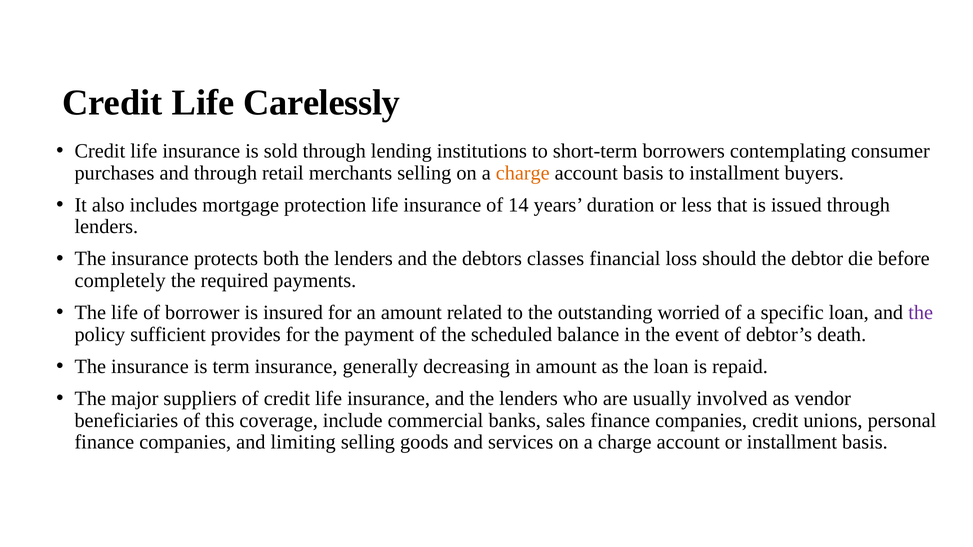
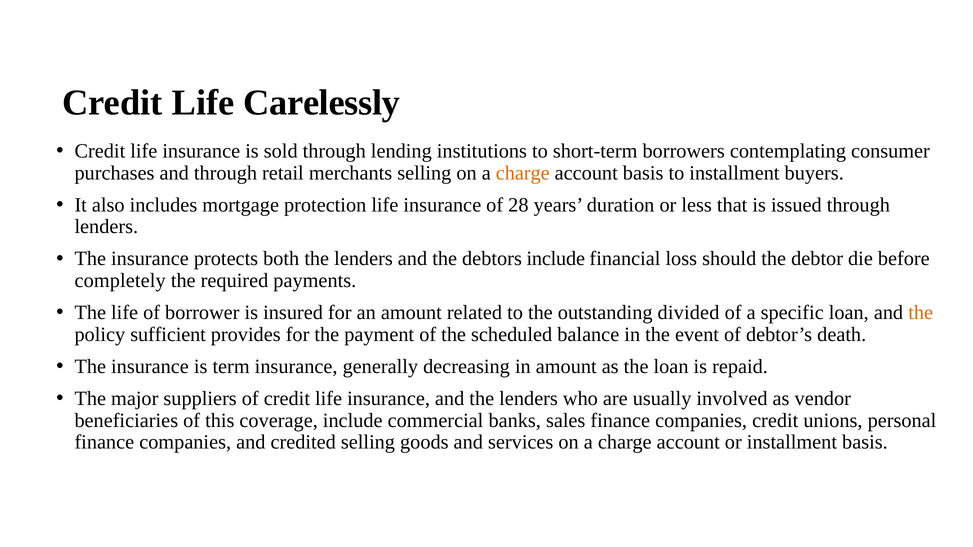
14: 14 -> 28 (518, 205)
debtors classes: classes -> include (556, 259)
worried: worried -> divided (689, 313)
the colour: purple -> orange (921, 313)
limiting: limiting -> credited (303, 443)
